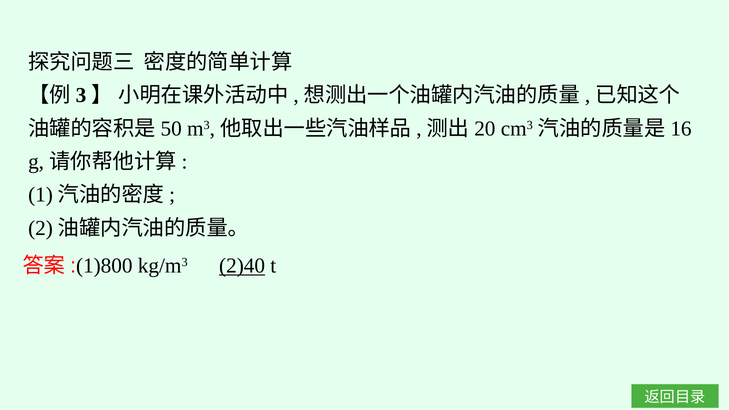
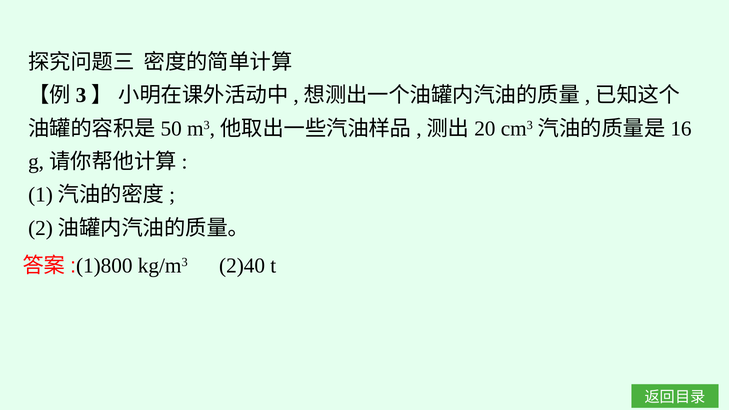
2)40 underline: present -> none (242, 266)
